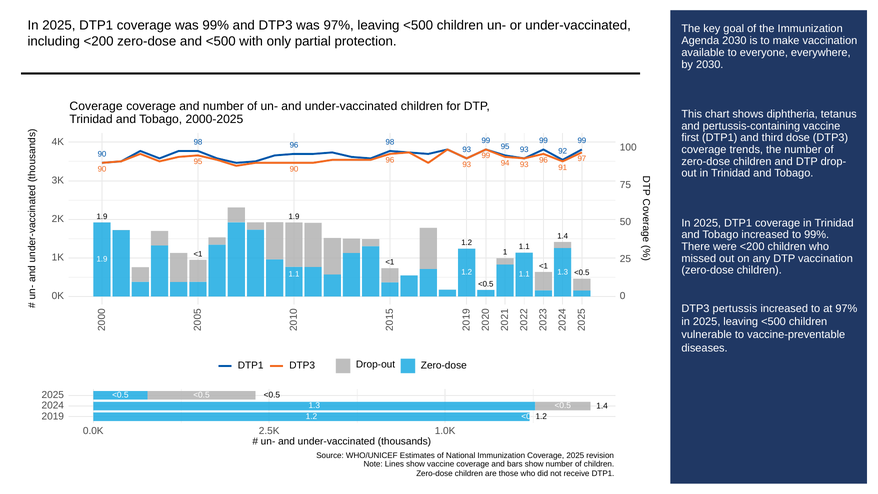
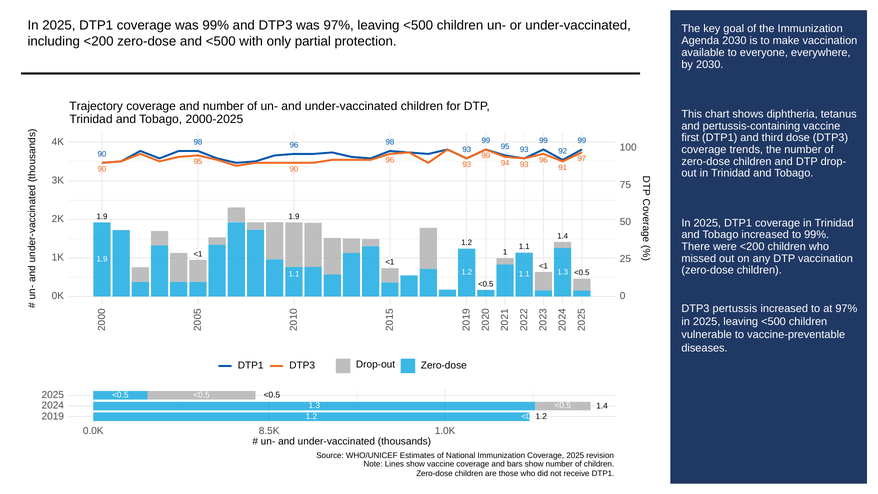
Coverage: Coverage -> Trajectory (96, 106)
2.5K: 2.5K -> 8.5K (269, 431)
